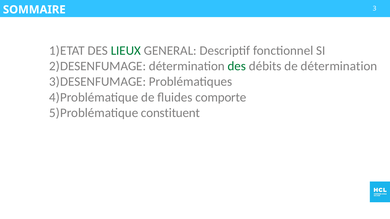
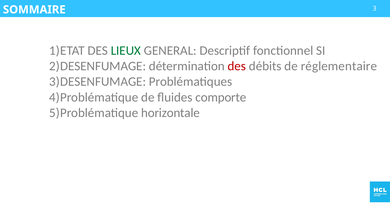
des colour: green -> red (237, 66)
de détermination: détermination -> réglementaire (339, 66)
constituent: constituent -> horizontale (171, 113)
